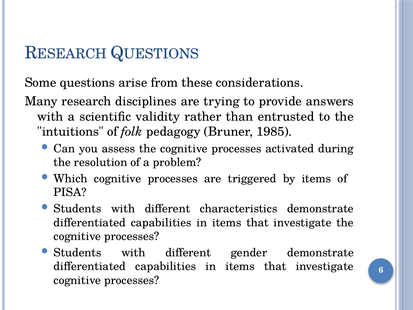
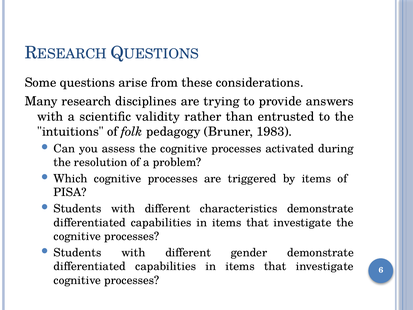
1985: 1985 -> 1983 (274, 132)
